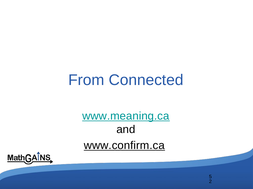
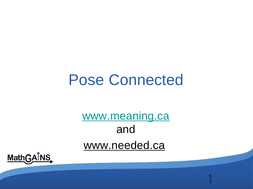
From: From -> Pose (86, 80)
www.confirm.ca: www.confirm.ca -> www.needed.ca (124, 146)
